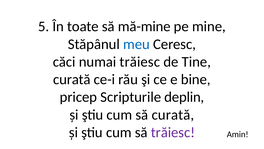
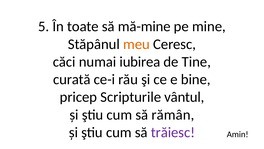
meu colour: blue -> orange (136, 44)
numai trăiesc: trăiesc -> iubirea (140, 62)
deplin: deplin -> vântul (184, 97)
să curată: curată -> rămân (173, 114)
